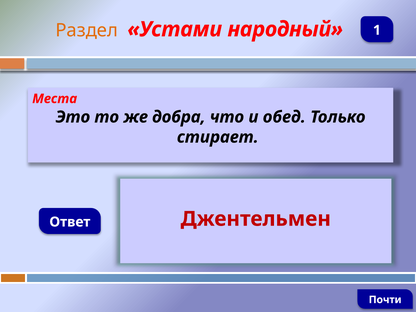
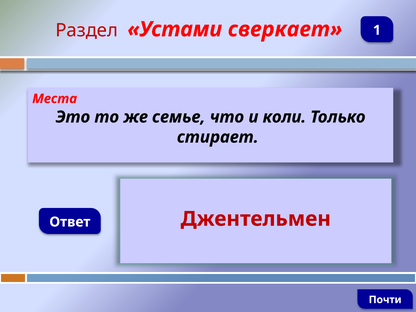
Раздел colour: orange -> red (87, 30)
народный: народный -> сверкает (285, 29)
добра: добра -> семье (179, 117)
обед: обед -> коли (284, 117)
